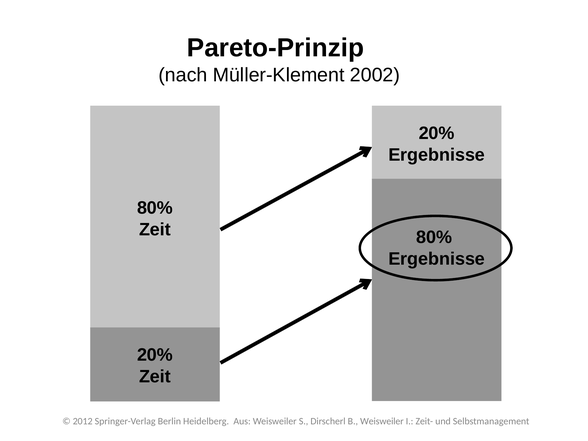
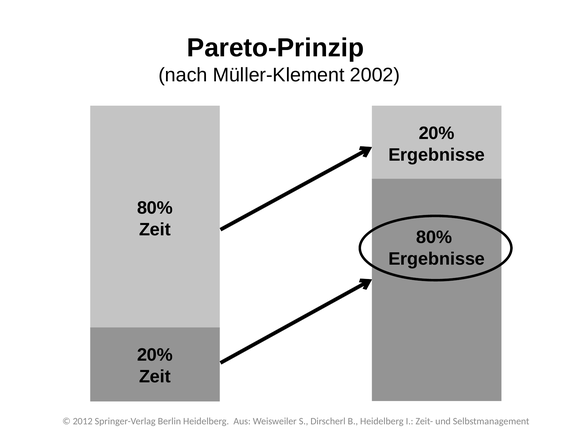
B Weisweiler: Weisweiler -> Heidelberg (382, 421)
